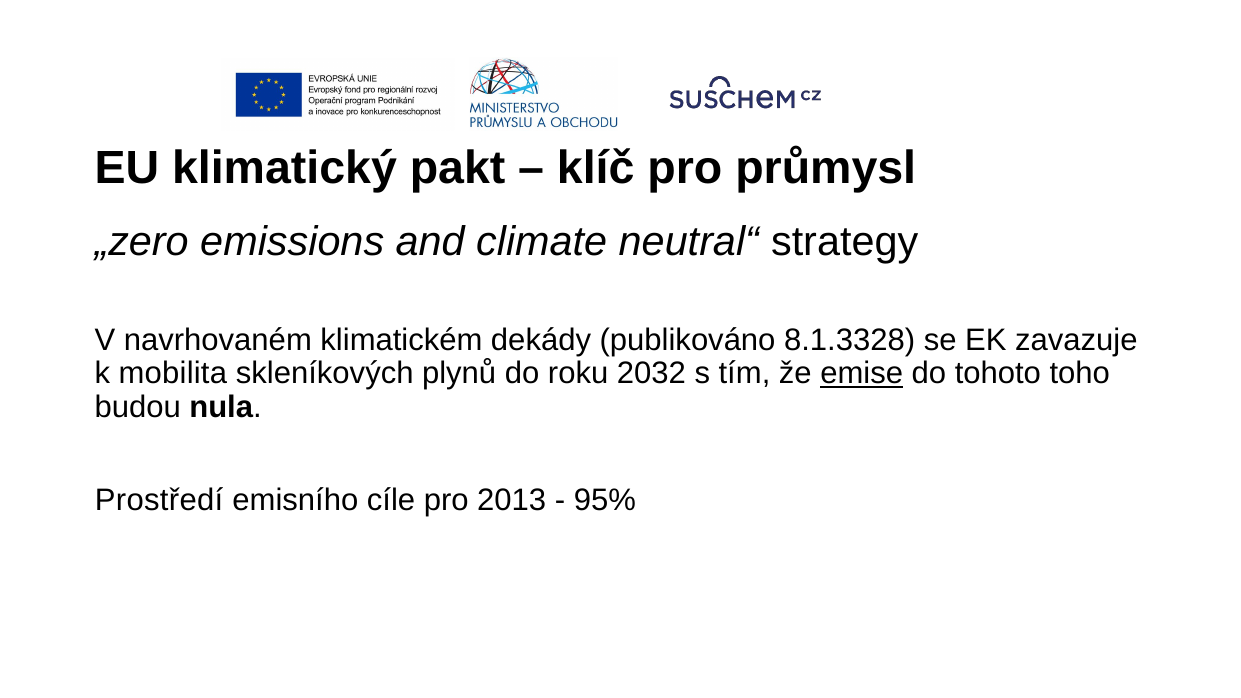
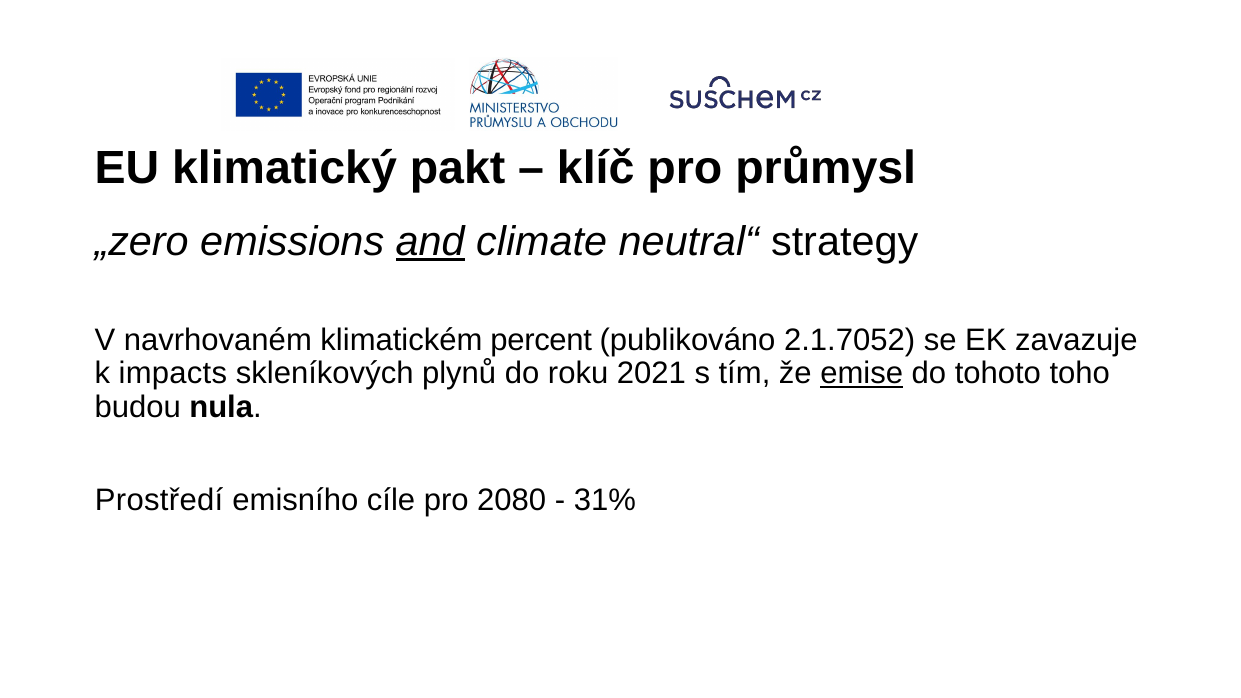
and underline: none -> present (430, 242)
dekády: dekády -> percent (541, 340)
8.1.3328: 8.1.3328 -> 2.1.7052 (850, 340)
mobilita: mobilita -> impacts (173, 374)
2032: 2032 -> 2021 (651, 374)
2013: 2013 -> 2080 (512, 500)
95%: 95% -> 31% (605, 500)
